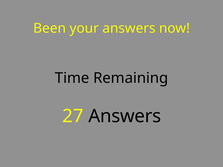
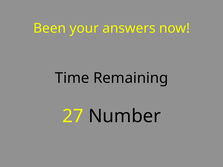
27 Answers: Answers -> Number (125, 116)
